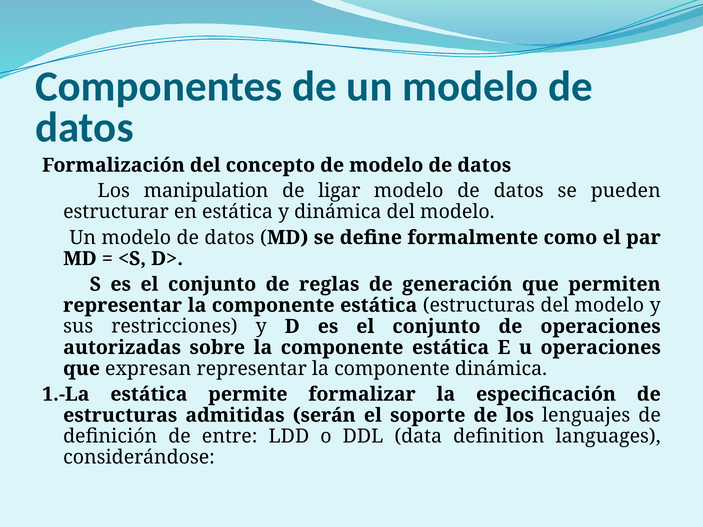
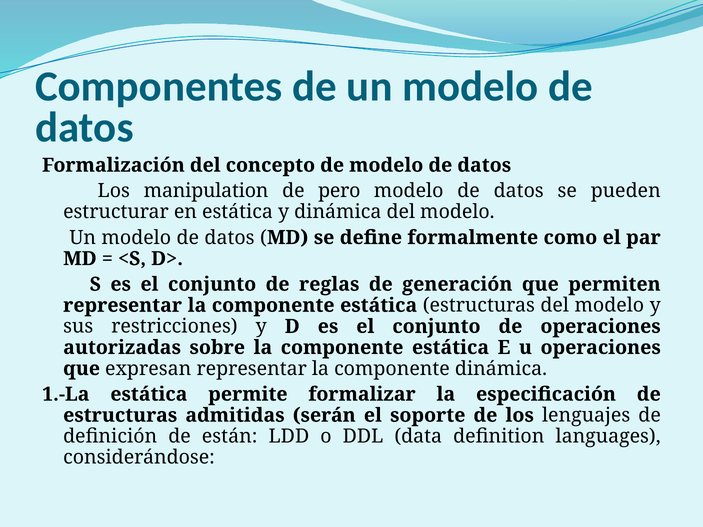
ligar: ligar -> pero (339, 191)
entre: entre -> están (230, 437)
